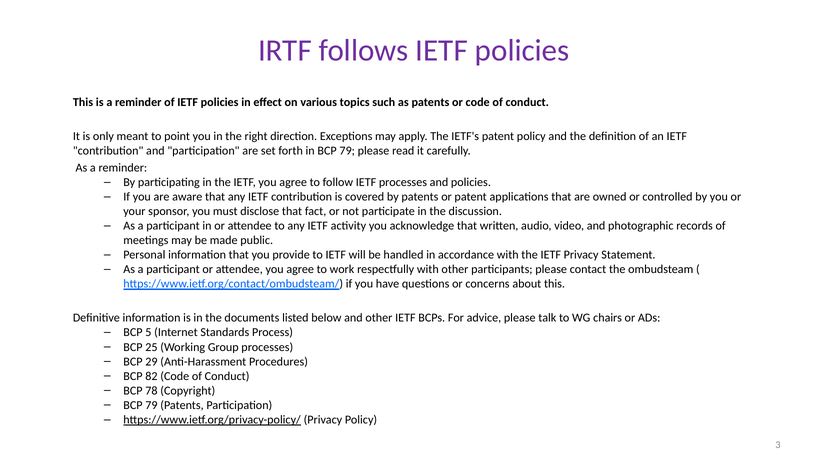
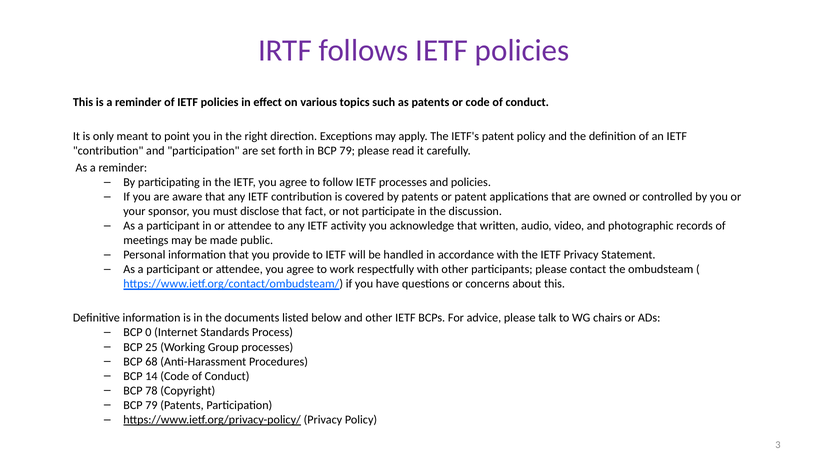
5: 5 -> 0 (148, 332)
29: 29 -> 68 (151, 361)
82: 82 -> 14 (151, 376)
